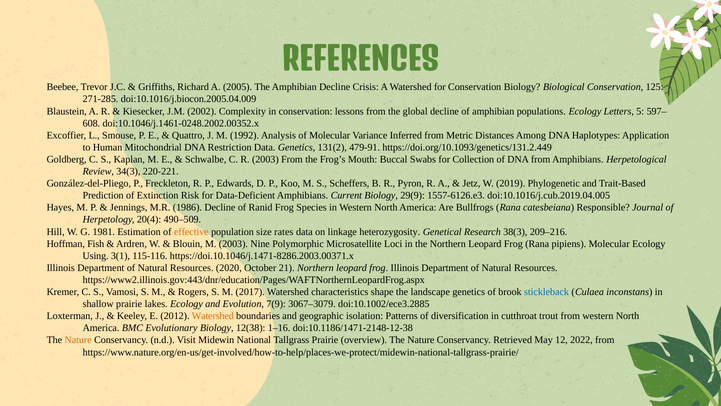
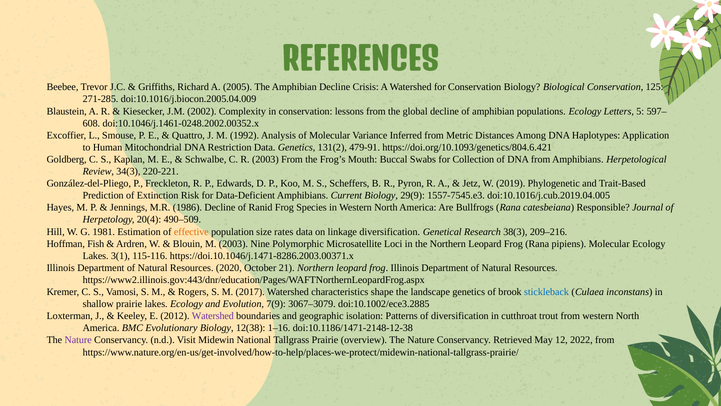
https://doi.org/10.1093/genetics/131.2.449: https://doi.org/10.1093/genetics/131.2.449 -> https://doi.org/10.1093/genetics/804.6.421 (467, 147)
1557-6126.e3: 1557-6126.e3 -> 1557-7545.e3 (456, 195)
linkage heterozygosity: heterozygosity -> diversification (390, 231)
Using: Using -> Lakes (96, 256)
Watershed colour: orange -> purple (213, 316)
Nature colour: orange -> purple (78, 340)
